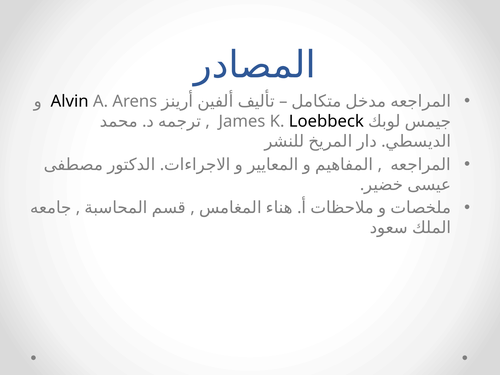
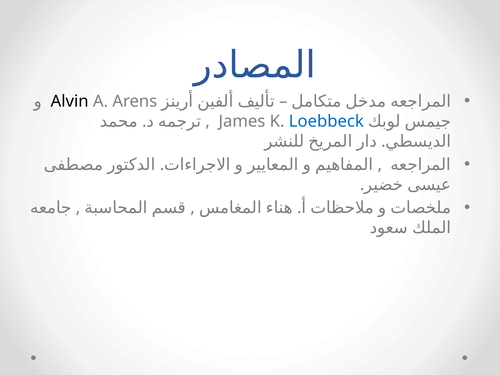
Loebbeck colour: black -> blue (326, 121)
